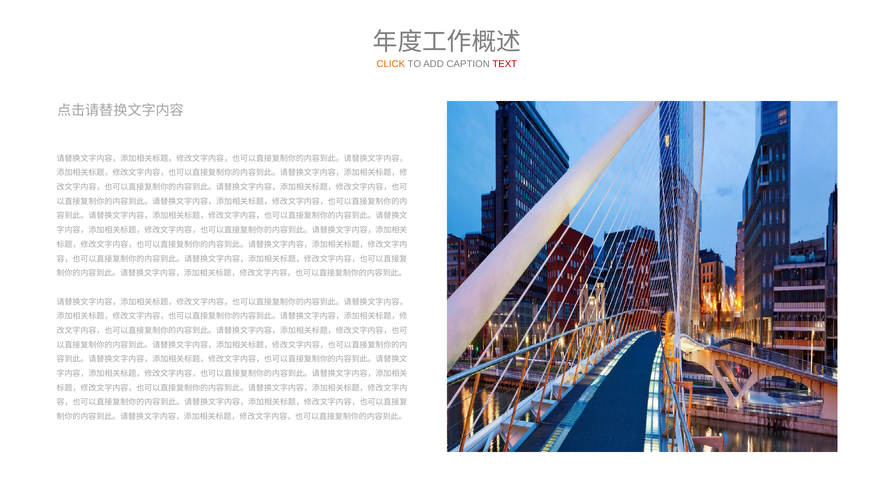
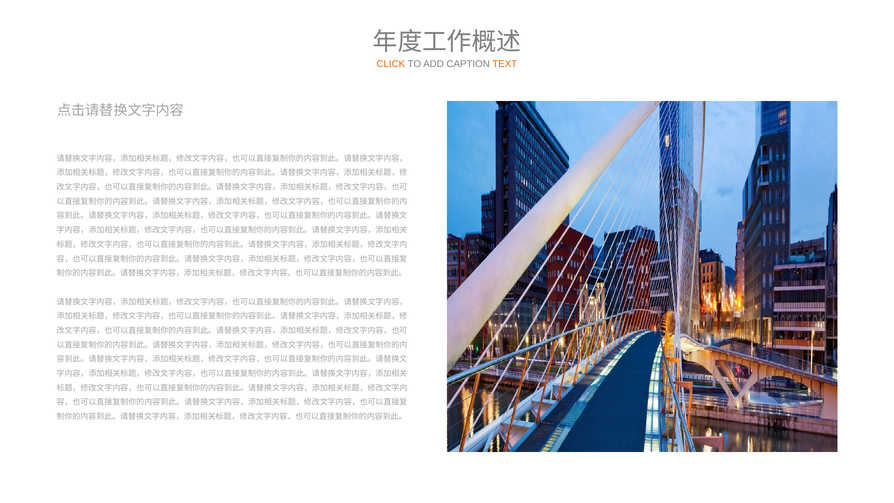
TEXT colour: red -> orange (505, 64)
